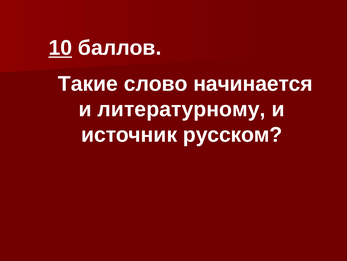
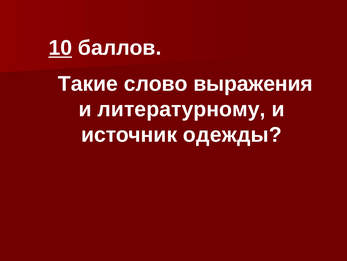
начинается: начинается -> выражения (253, 84)
русском: русском -> одежды (232, 135)
